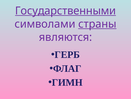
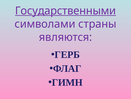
страны underline: present -> none (97, 24)
